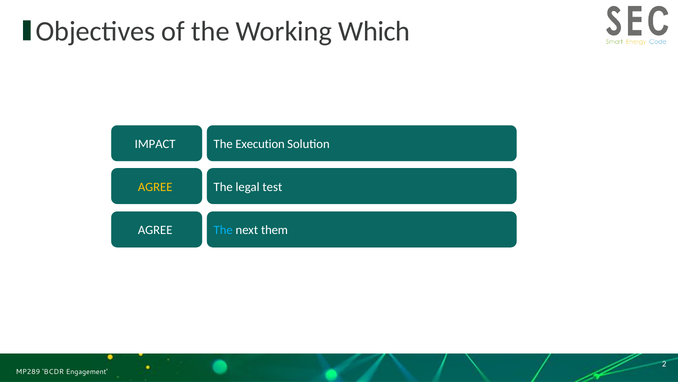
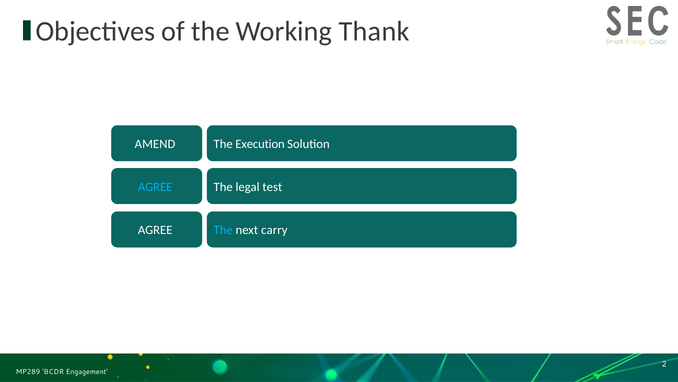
Which: Which -> Thank (374, 31)
IMPACT: IMPACT -> AMEND (155, 144)
AGREE colour: yellow -> light blue (155, 187)
them: them -> carry (274, 230)
